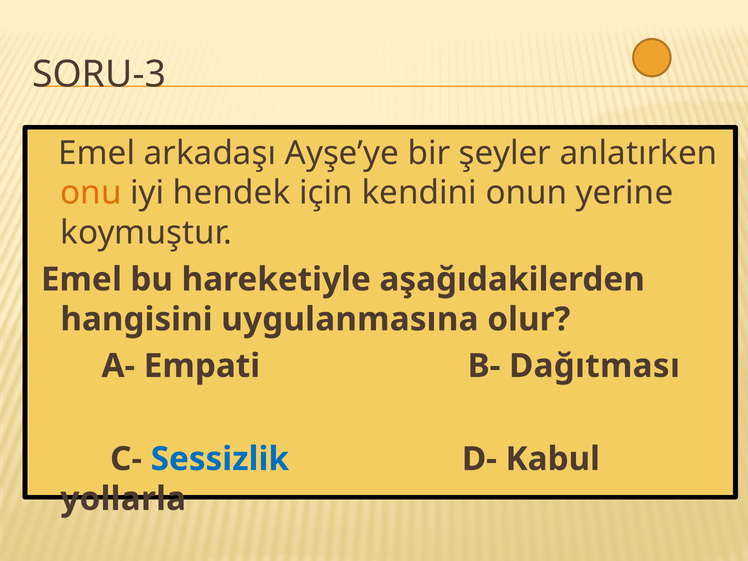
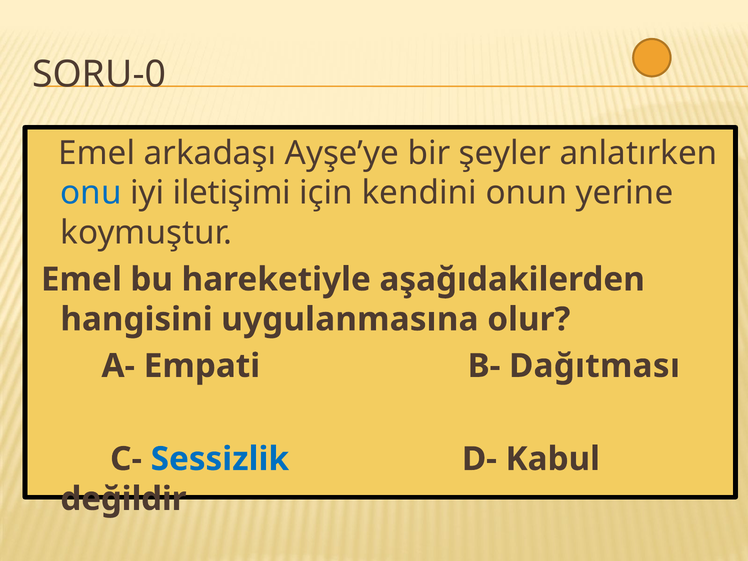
SORU-3: SORU-3 -> SORU-0 (99, 74)
onu colour: orange -> blue (91, 193)
hendek: hendek -> iletişimi (232, 193)
yollarla: yollarla -> değildir (123, 499)
